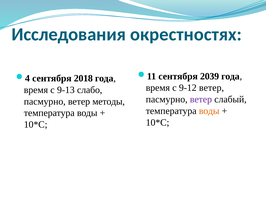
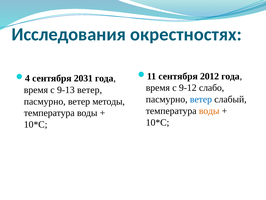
2039: 2039 -> 2012 (210, 76)
2018: 2018 -> 2031 (83, 78)
9-12 ветер: ветер -> слабо (212, 88)
9-13 слабо: слабо -> ветер (90, 90)
ветер colour: purple -> blue (201, 99)
